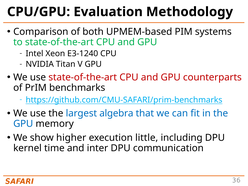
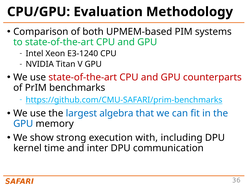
higher: higher -> strong (71, 138)
little: little -> with (147, 138)
